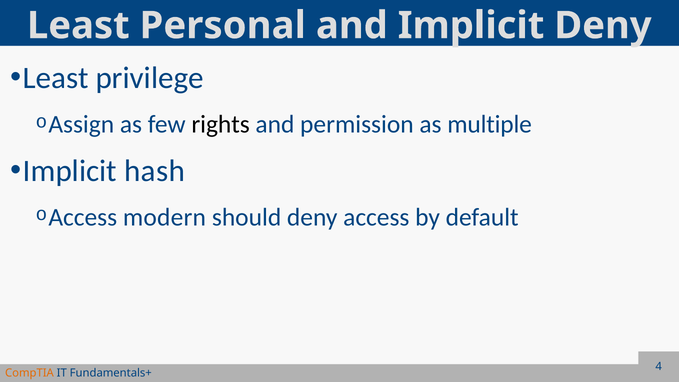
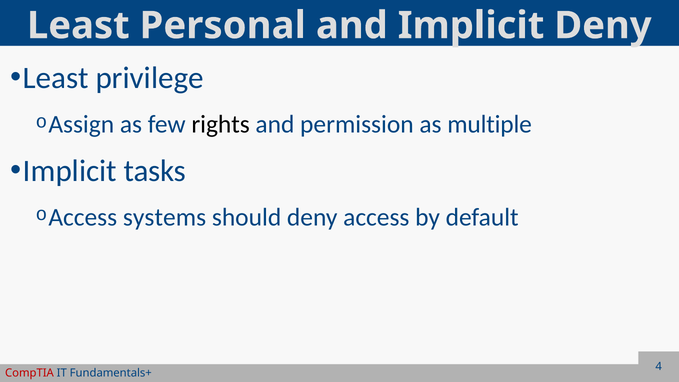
hash: hash -> tasks (155, 171)
modern: modern -> systems (165, 217)
CompTIA colour: orange -> red (29, 373)
